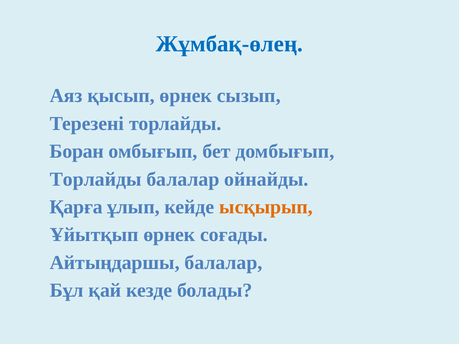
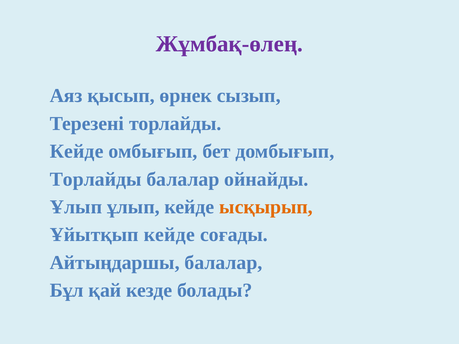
Жұмбақ-өлең colour: blue -> purple (229, 44)
Боран: Боран -> Кейде (77, 151)
Қарға: Қарға -> Ұлып (76, 207)
Ұйытқып өрнек: өрнек -> кейде (169, 235)
